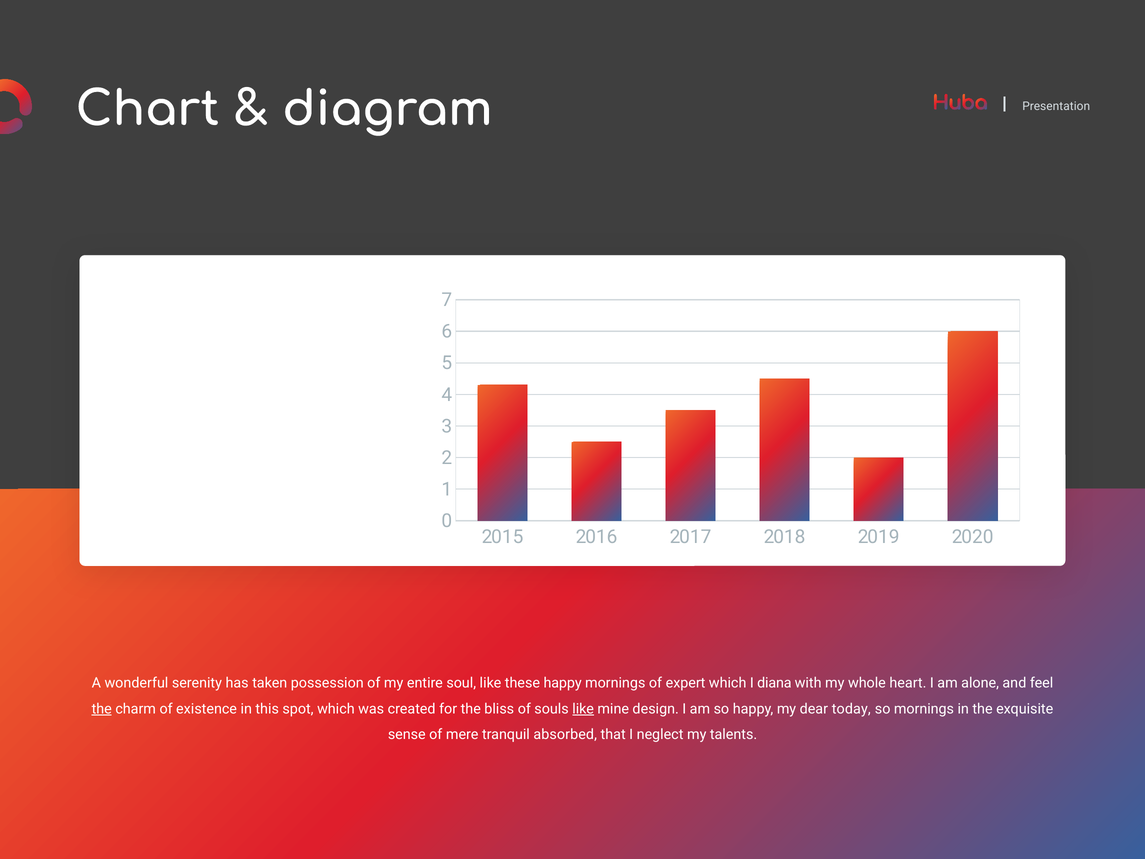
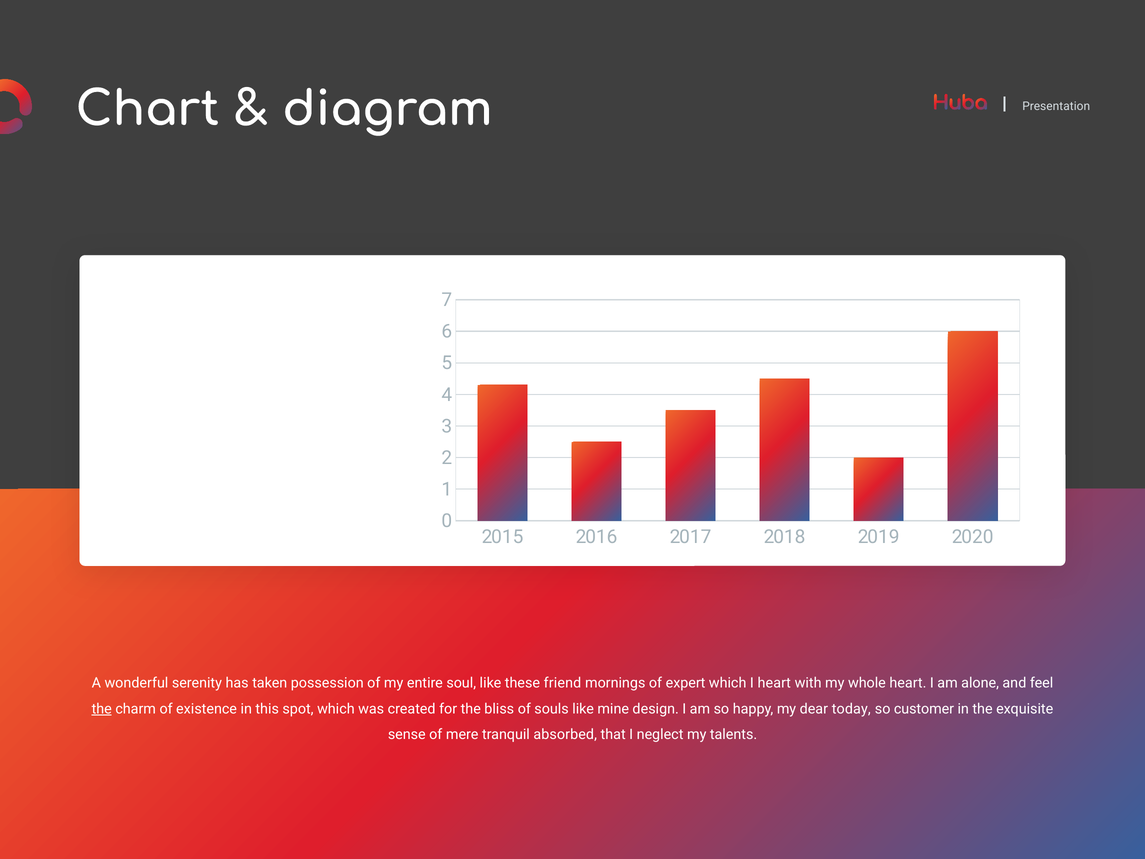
these happy: happy -> friend (562, 683)
I diana: diana -> heart (774, 683)
like underline: present -> none (583, 709)
so mornings: mornings -> customer (924, 709)
